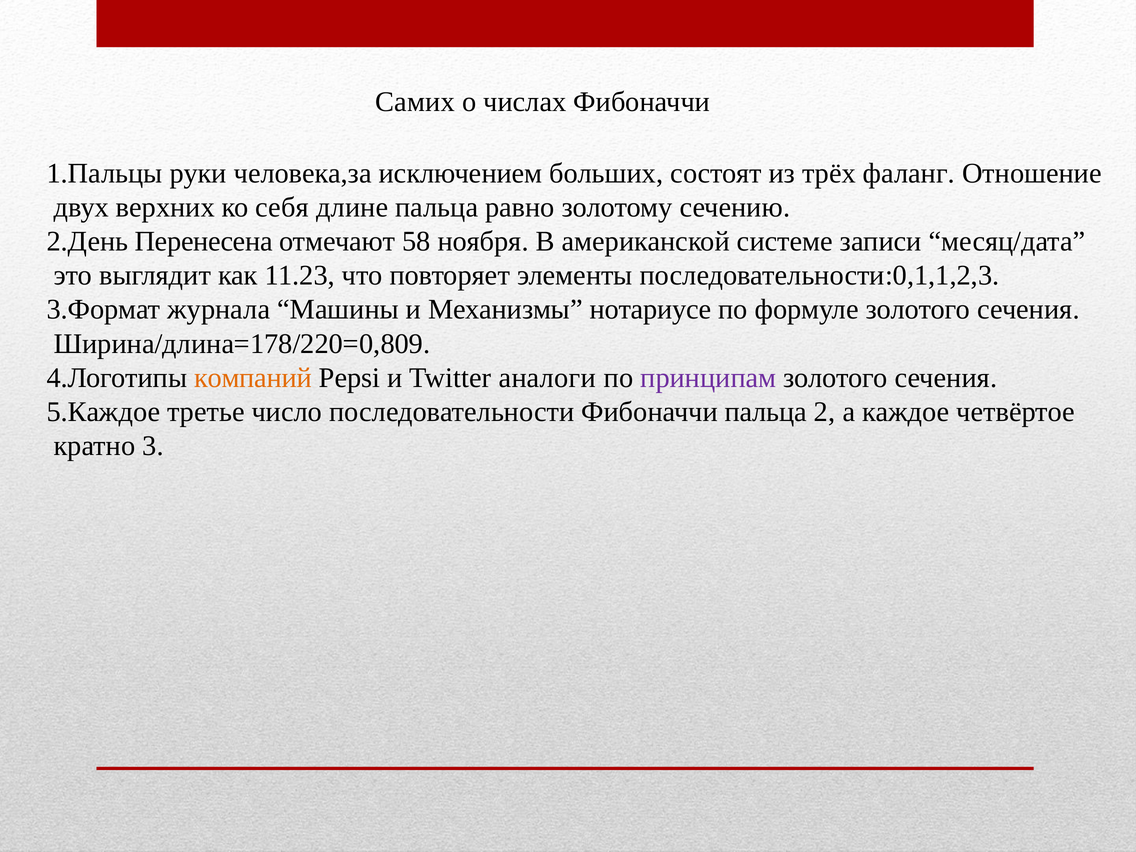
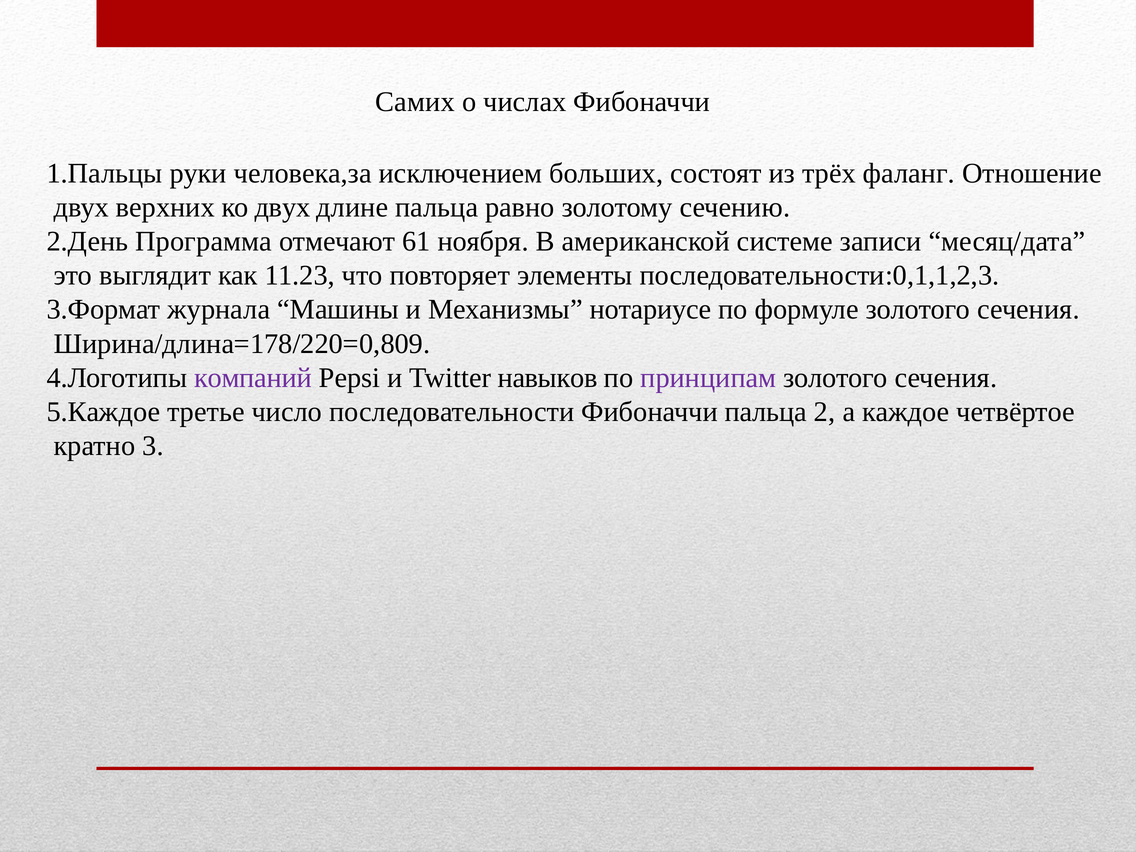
ко себя: себя -> двух (283, 207)
Перенесена: Перенесена -> Программа (204, 241)
58: 58 -> 61 (416, 241)
компаний colour: orange -> purple (253, 378)
аналоги: аналоги -> навыков (548, 378)
